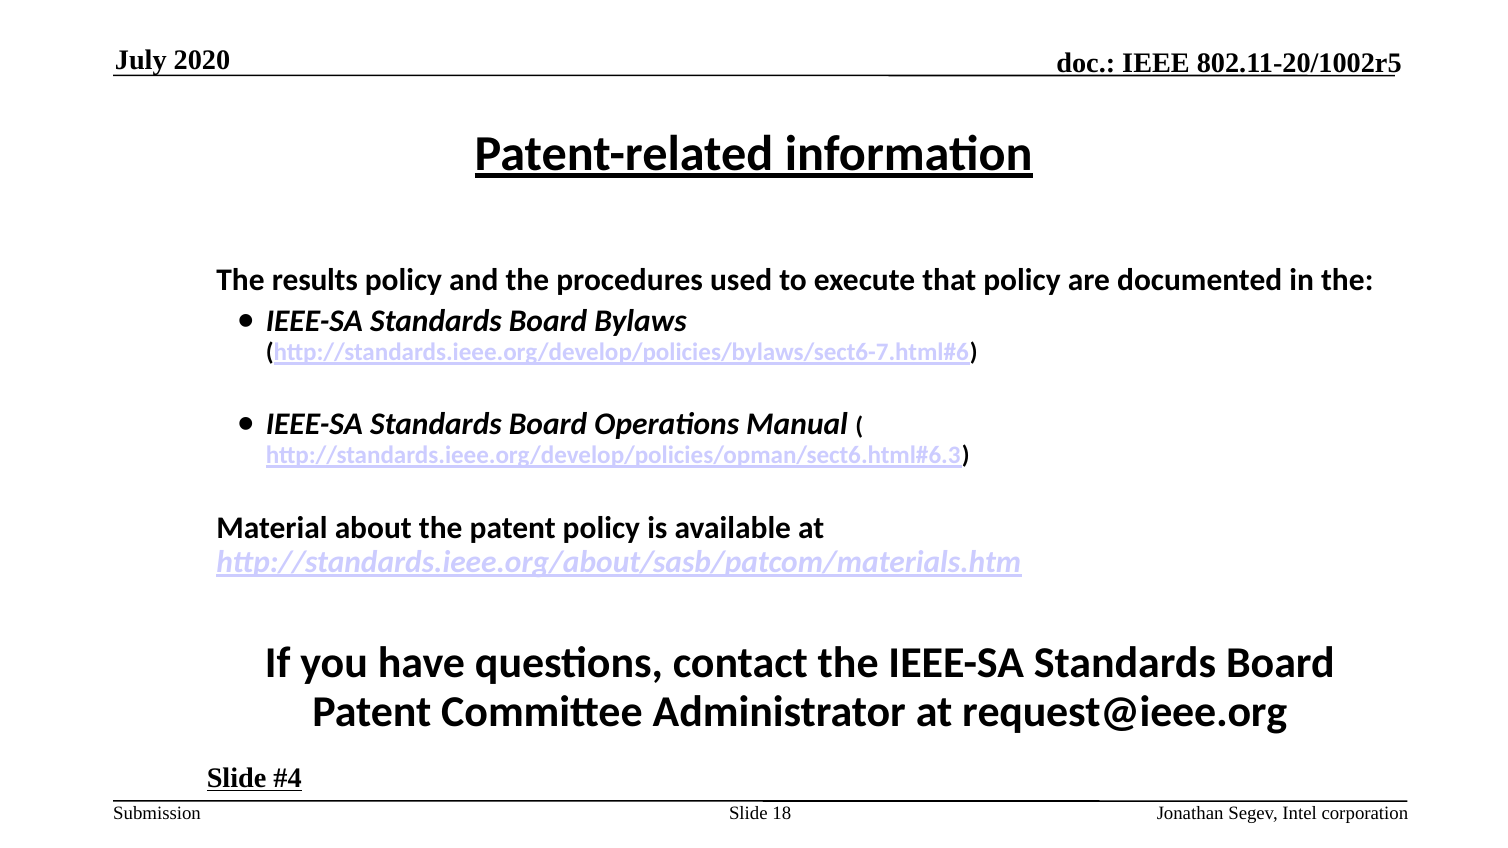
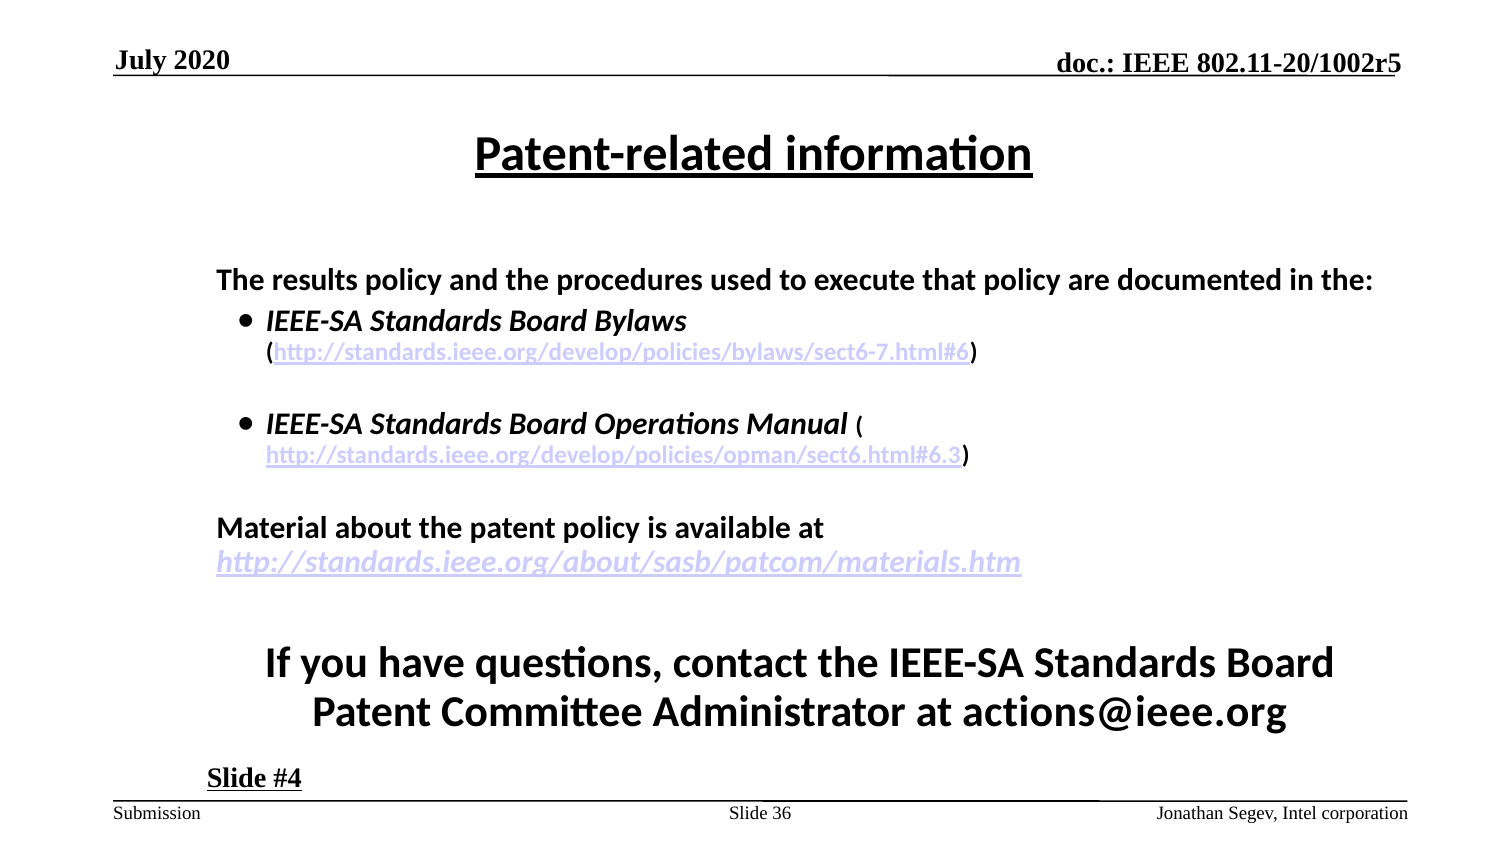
request@ieee.org: request@ieee.org -> actions@ieee.org (1124, 712)
18: 18 -> 36 (782, 814)
